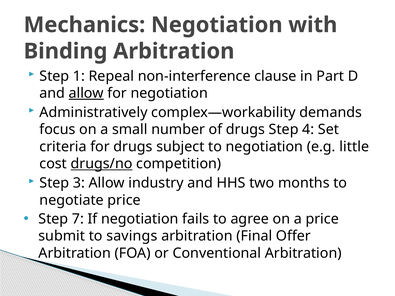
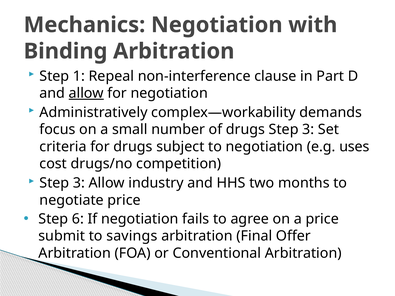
drugs Step 4: 4 -> 3 (308, 130)
little: little -> uses (354, 147)
drugs/no underline: present -> none (102, 164)
7: 7 -> 6 (78, 219)
